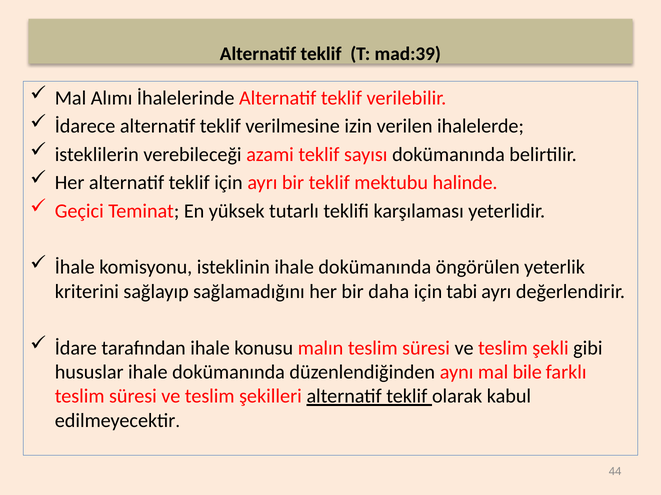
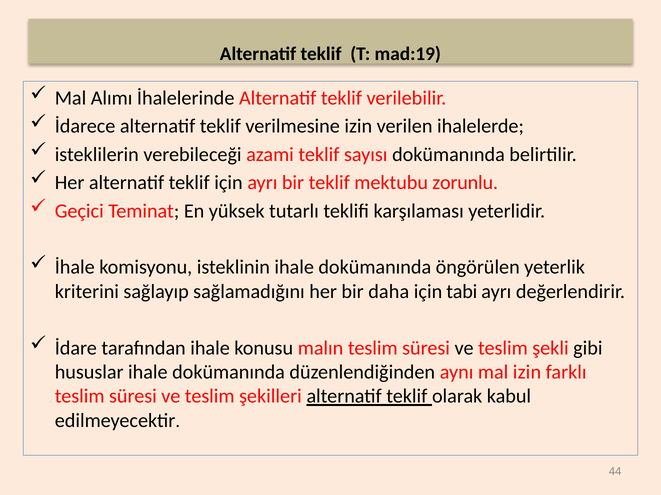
mad:39: mad:39 -> mad:19 (408, 54)
halinde: halinde -> zorunlu (465, 183)
mal bile: bile -> izin (527, 373)
